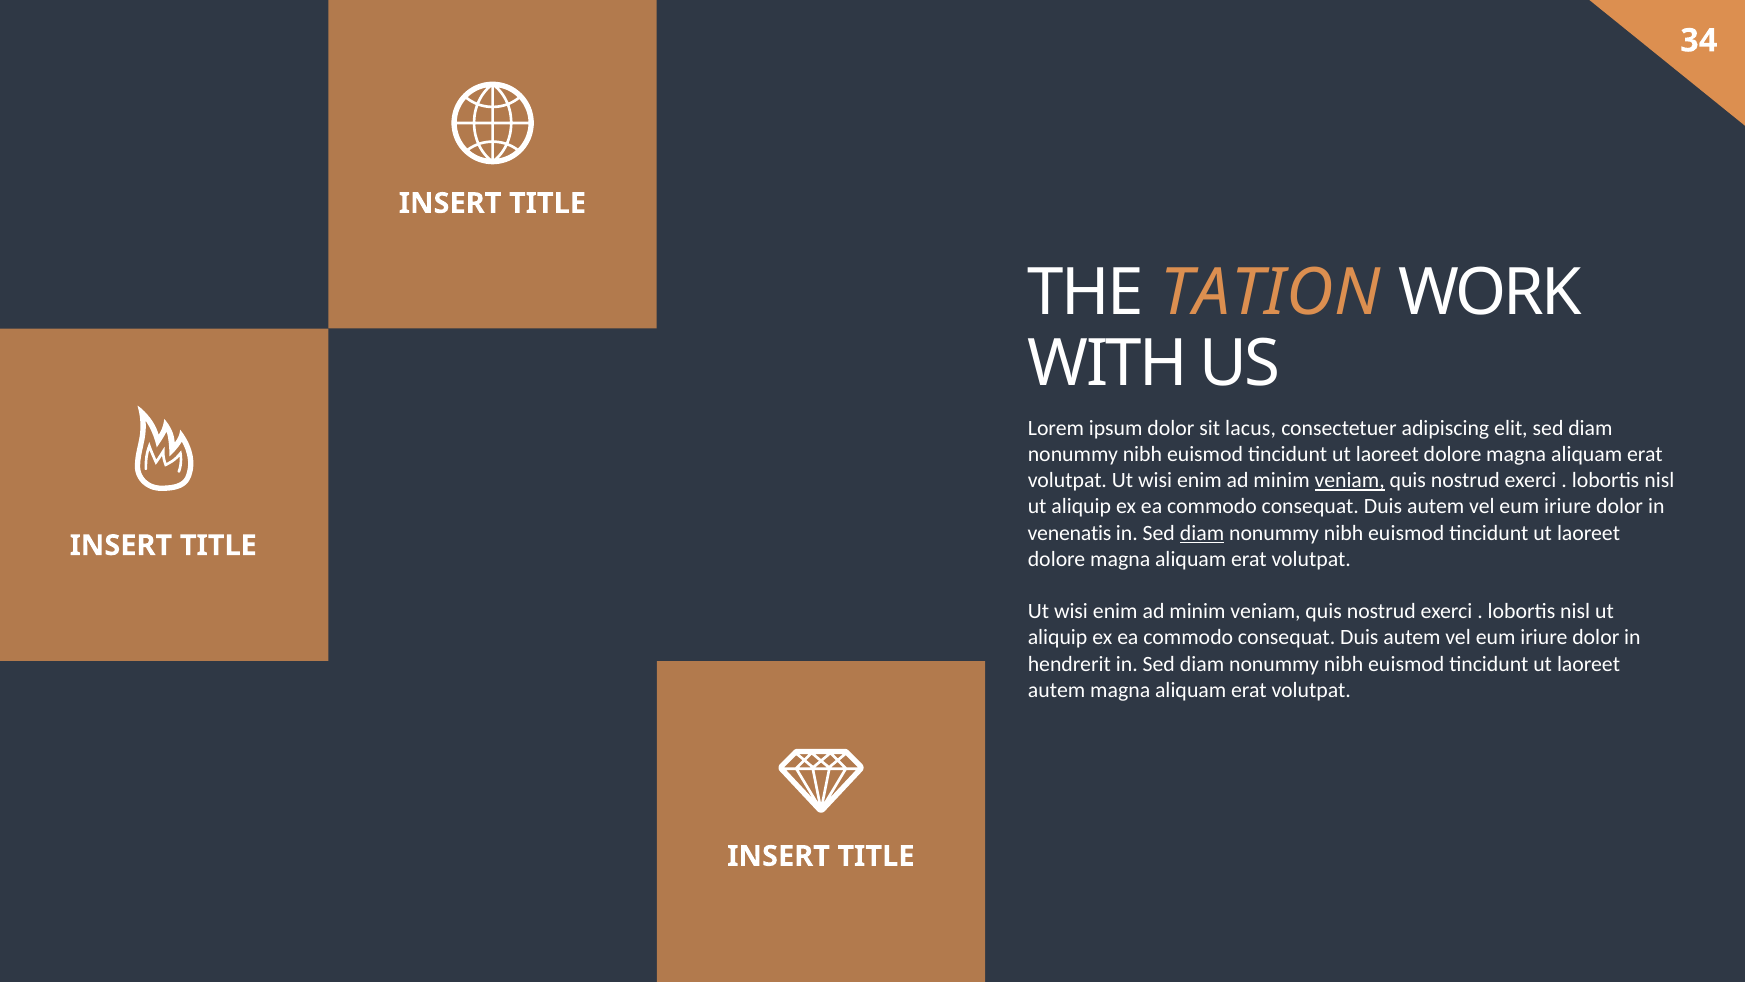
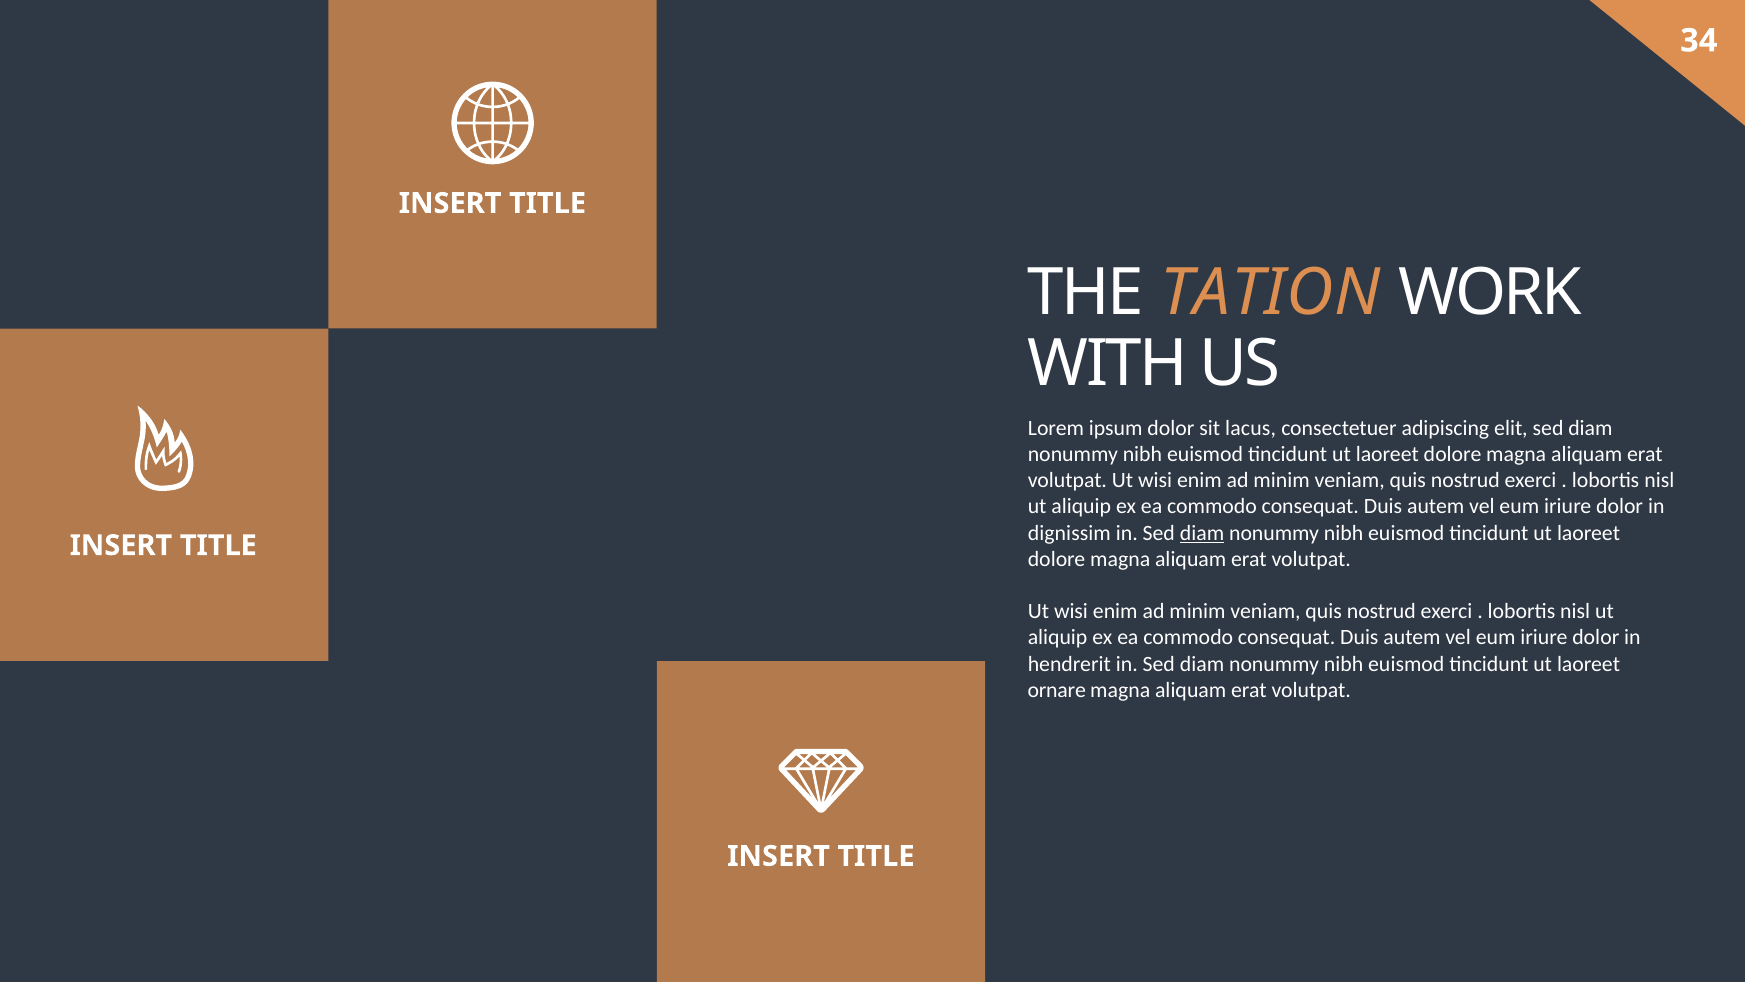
veniam underline: present -> none (1350, 480)
venenatis: venenatis -> dignissim (1069, 533)
autem: autem -> ornare (1057, 690)
